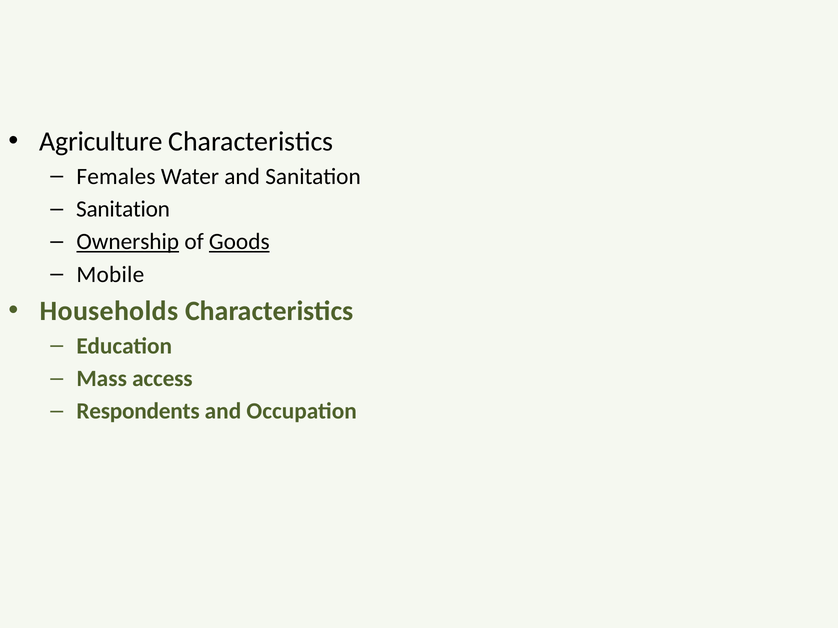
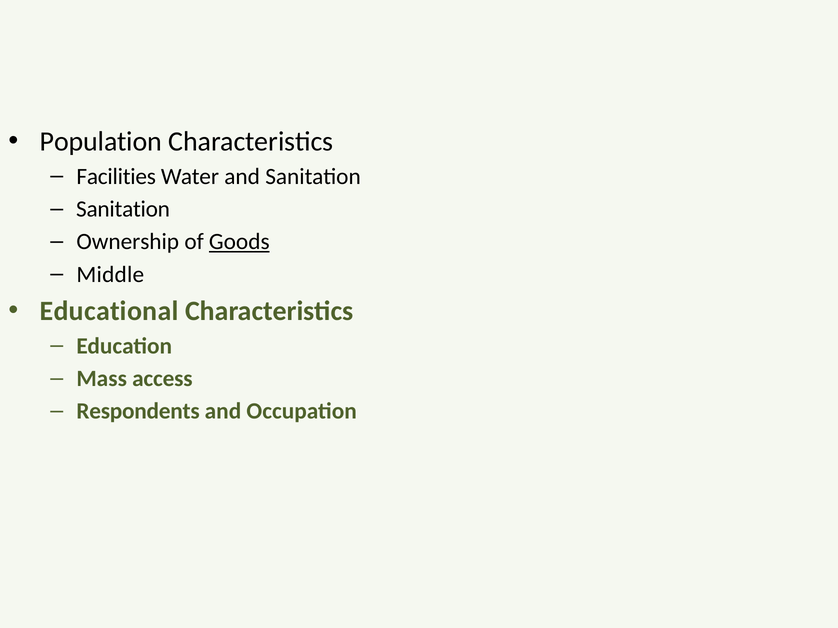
Agriculture: Agriculture -> Population (101, 142)
Females: Females -> Facilities (116, 177)
Ownership underline: present -> none (128, 242)
Mobile: Mobile -> Middle (110, 275)
Households: Households -> Educational (109, 311)
